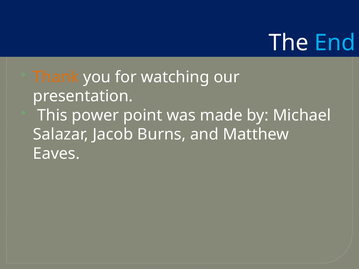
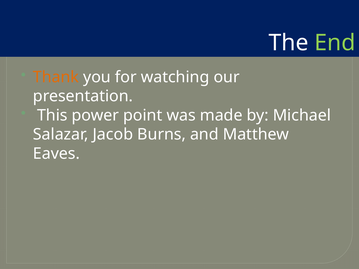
End colour: light blue -> light green (335, 43)
